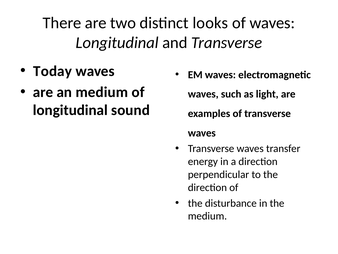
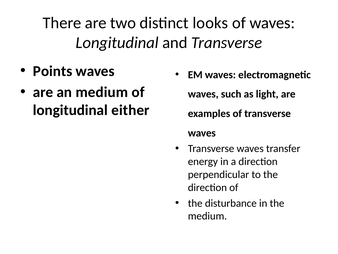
Today: Today -> Points (53, 71)
sound: sound -> either (130, 110)
